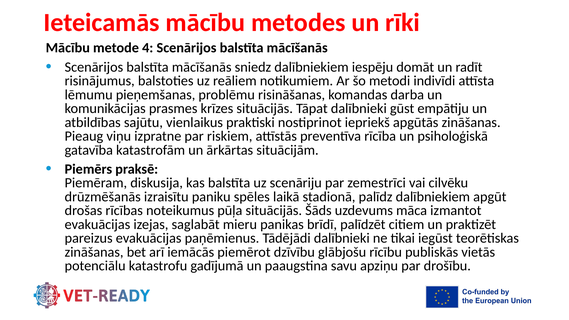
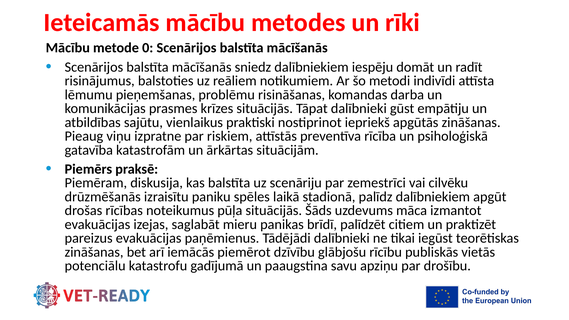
4: 4 -> 0 (148, 48)
